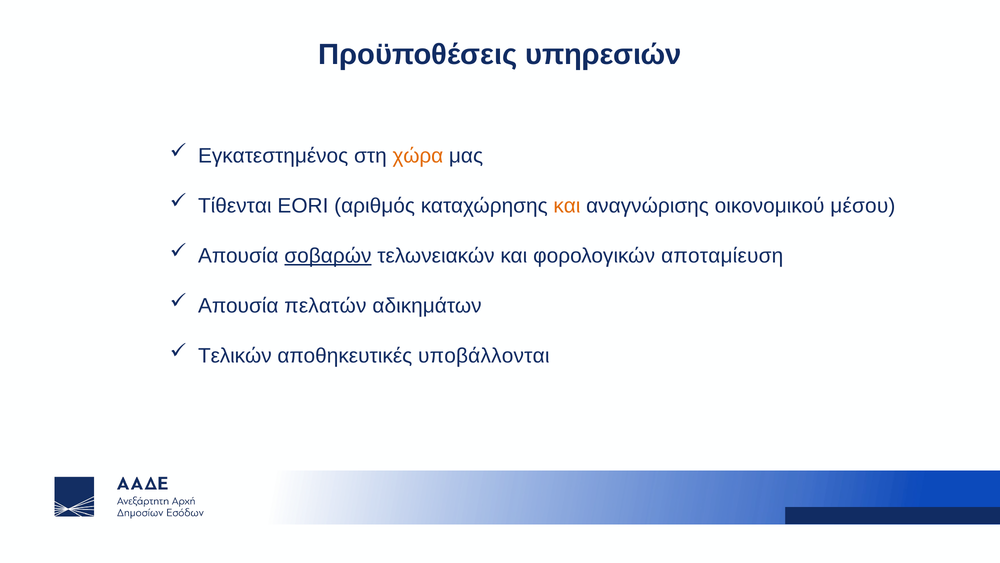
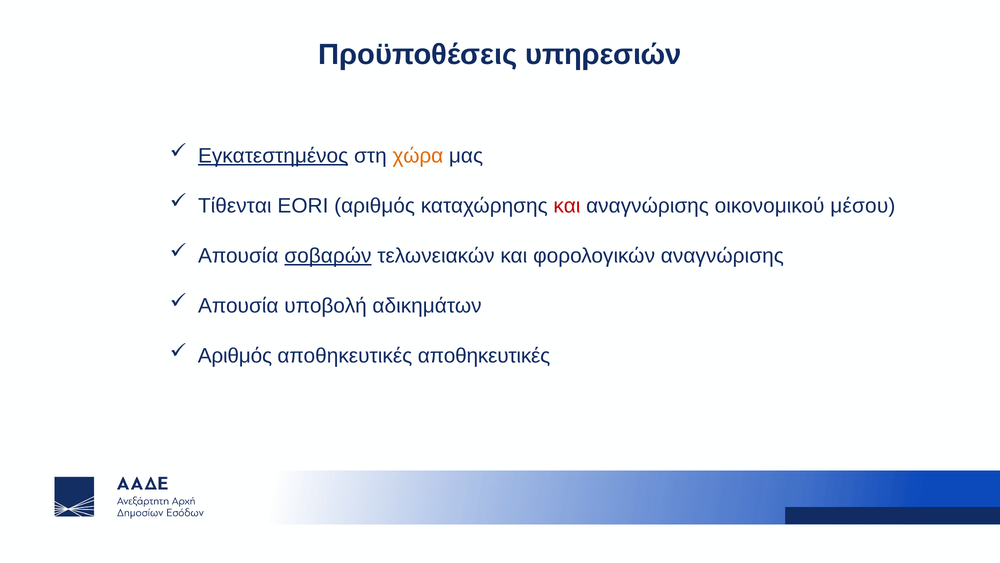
Εγκατεστημένος underline: none -> present (273, 156)
και colour: orange -> red (567, 206)
φορολογικών αποταμίευση: αποταμίευση -> αναγνώρισης (722, 256)
πελατών: πελατών -> υποβολή (326, 306)
Τελικών: Τελικών -> Αριθμός (235, 356)
αποθηκευτικές υποβάλλονται: υποβάλλονται -> αποθηκευτικές (484, 356)
